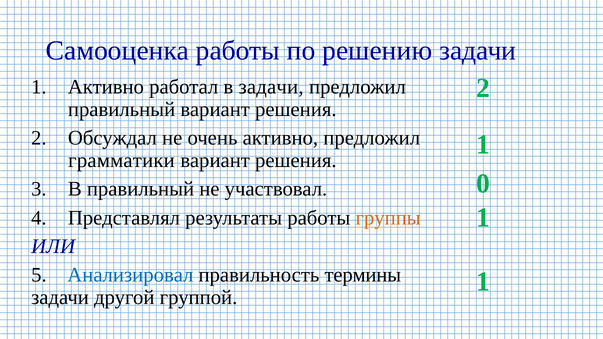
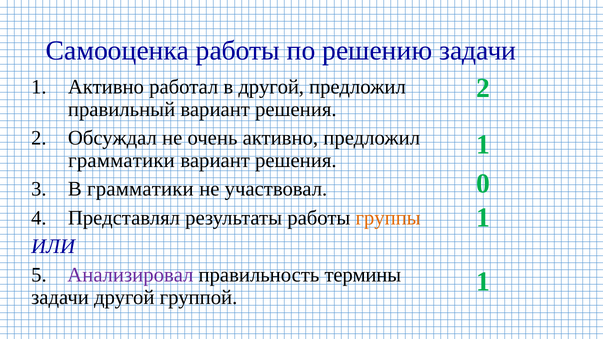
в задачи: задачи -> другой (271, 87)
В правильный: правильный -> грамматики (140, 189)
Анализировал colour: blue -> purple (130, 275)
